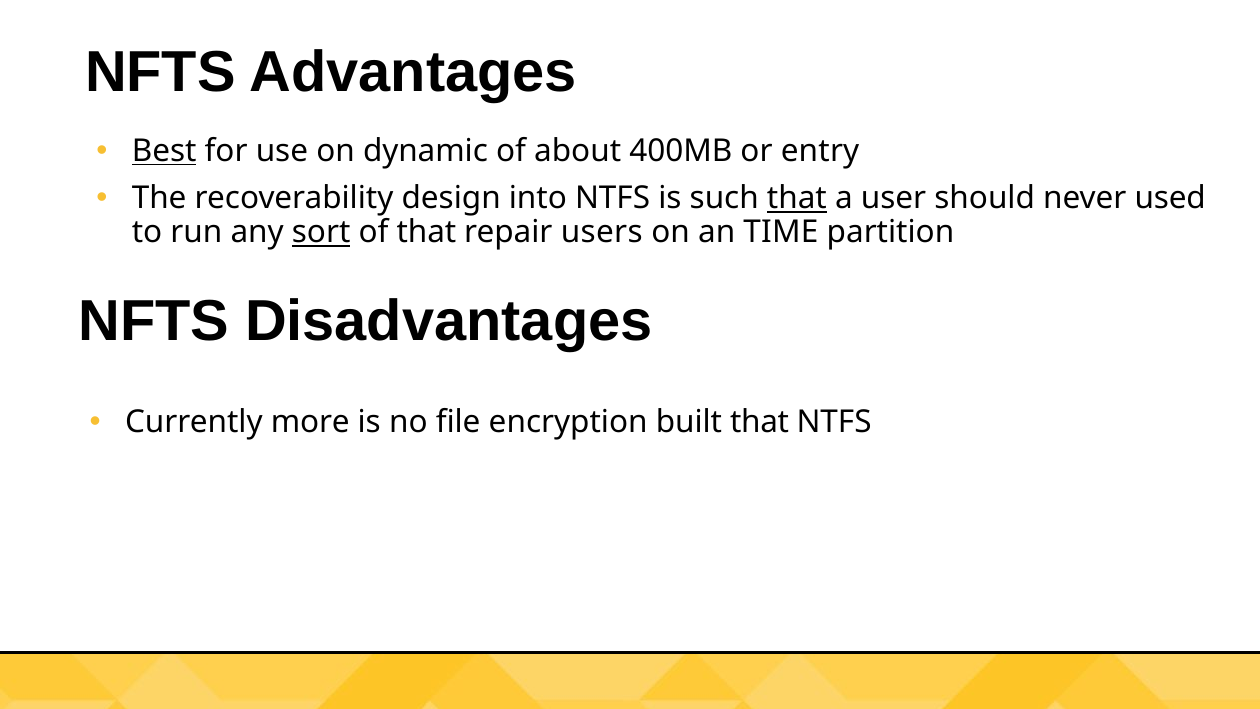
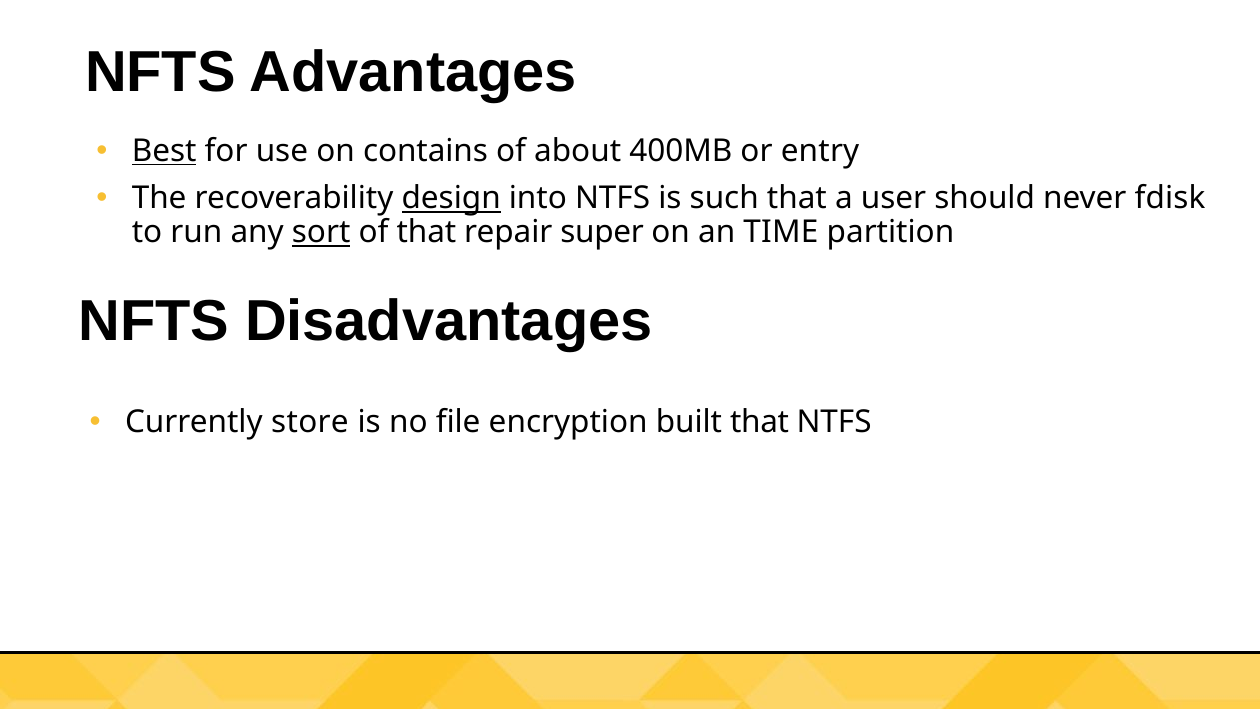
dynamic: dynamic -> contains (425, 151)
design underline: none -> present (451, 198)
that underline: present -> none (797, 198)
used: used -> fdisk (1170, 198)
users: users -> super (602, 232)
more: more -> store (310, 422)
